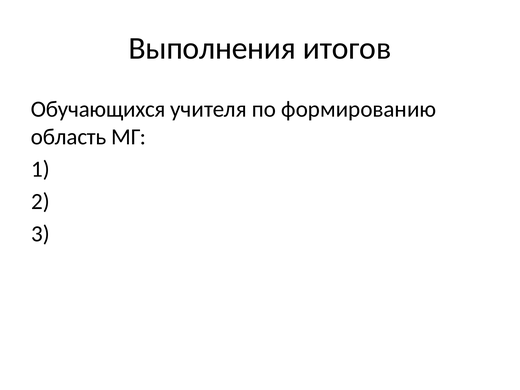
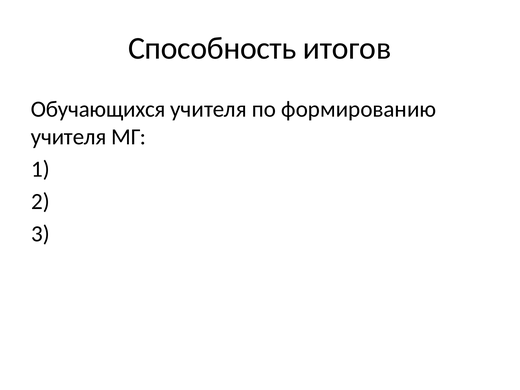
Выполнения: Выполнения -> Способность (212, 48)
область: область -> учителя (69, 137)
